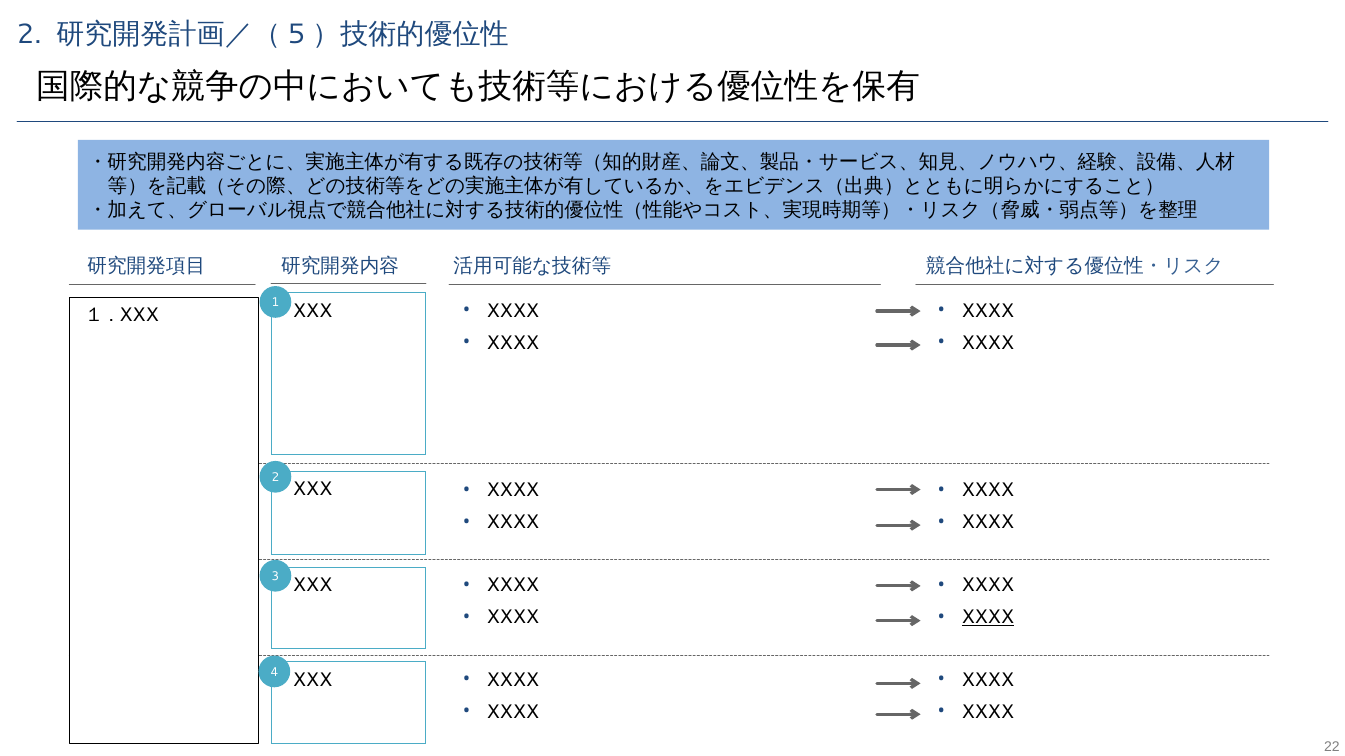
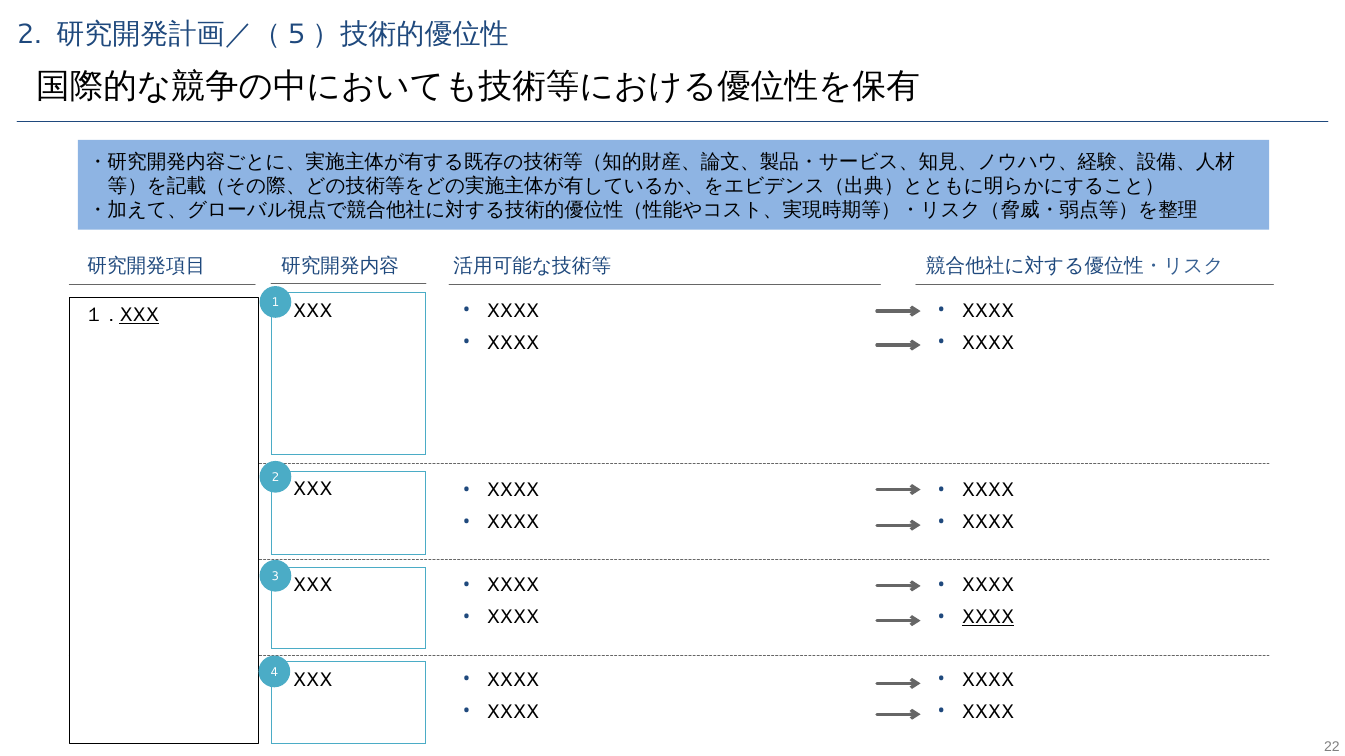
XXX underline: none -> present (139, 315)
